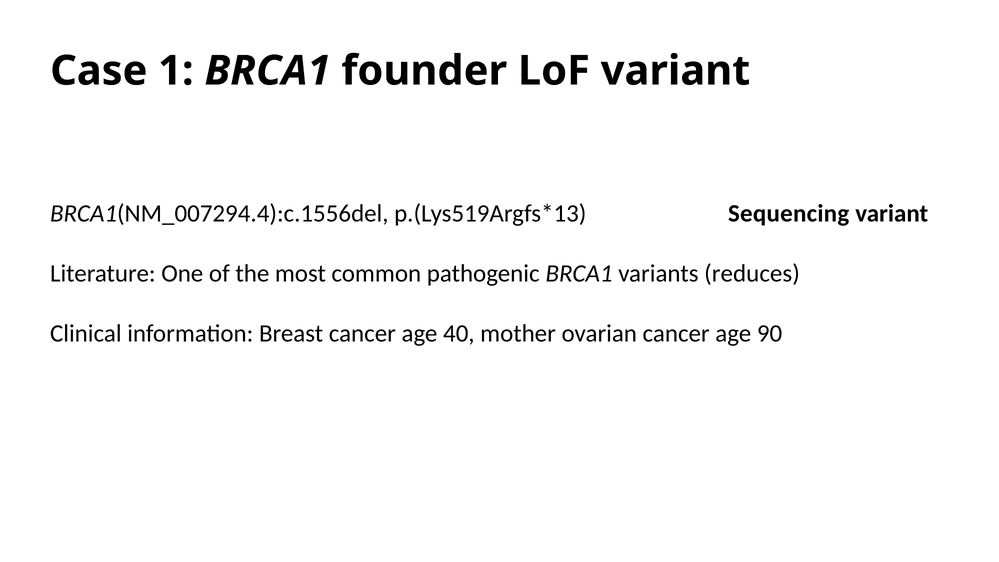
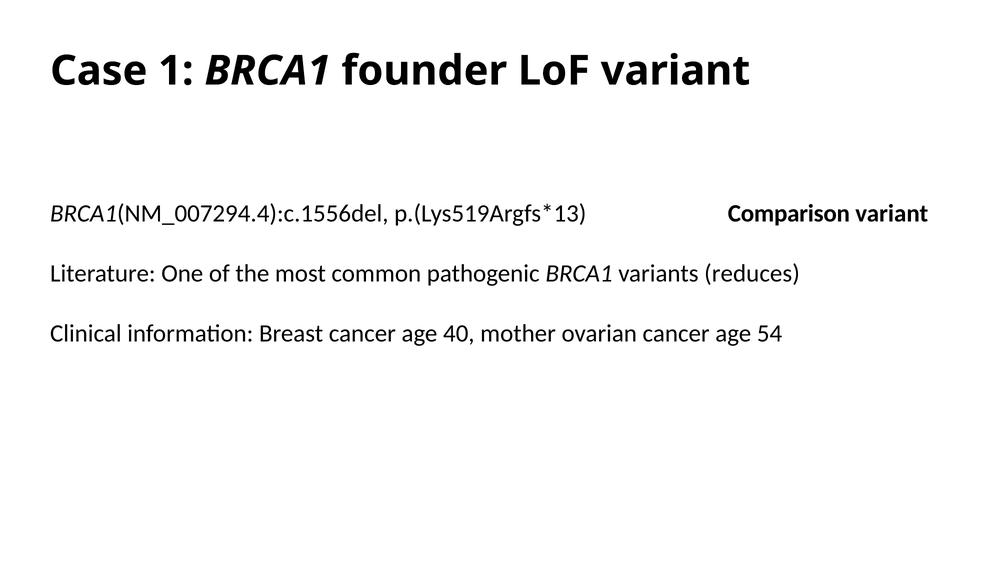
Sequencing: Sequencing -> Comparison (789, 213)
90: 90 -> 54 (770, 333)
